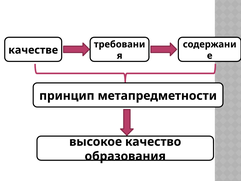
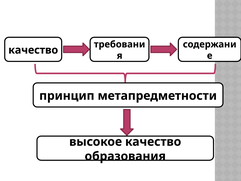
качестве: качестве -> качество (33, 50)
